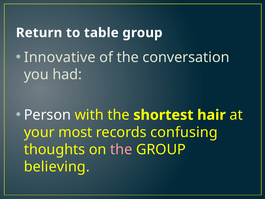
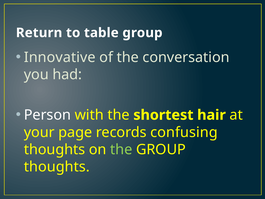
most: most -> page (75, 132)
the colour: pink -> light green (121, 149)
believing: believing -> thoughts (57, 167)
